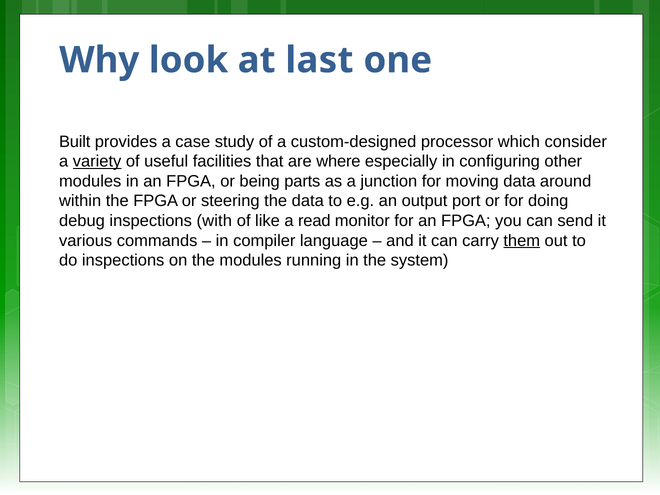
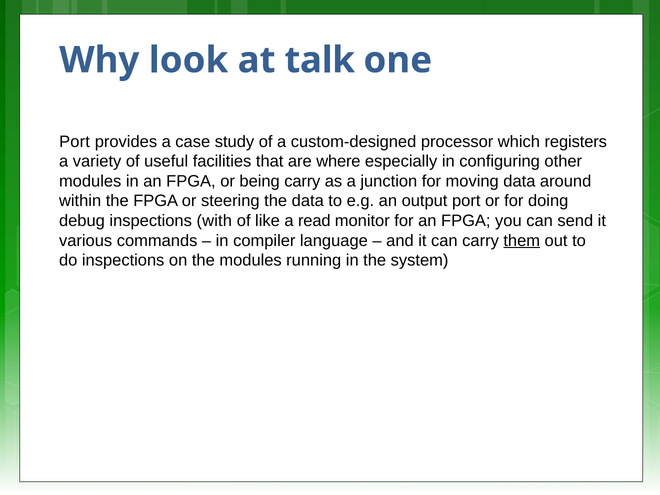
last: last -> talk (320, 60)
Built: Built -> Port (75, 142)
consider: consider -> registers (576, 142)
variety underline: present -> none (97, 161)
being parts: parts -> carry (302, 181)
